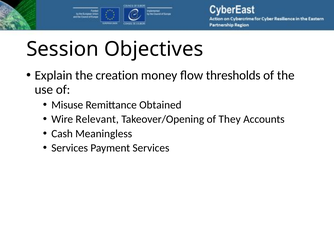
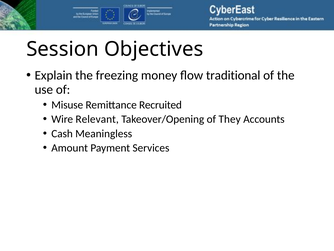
creation: creation -> freezing (117, 75)
thresholds: thresholds -> traditional (233, 75)
Obtained: Obtained -> Recruited (160, 105)
Services: Services -> Amount (70, 148)
